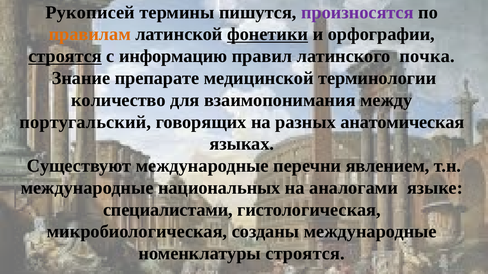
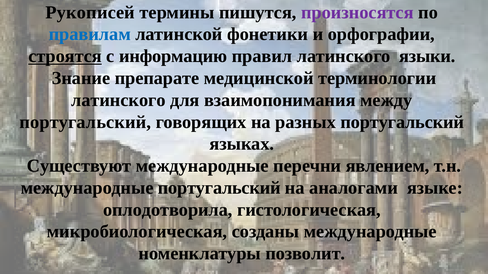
правилам colour: orange -> blue (90, 34)
фонетики underline: present -> none (268, 34)
почка: почка -> языки (427, 56)
количество: количество -> латинского (118, 100)
разных анатомическая: анатомическая -> португальский (402, 122)
международные национальных: национальных -> португальский (219, 188)
специалистами: специалистами -> оплодотворила (168, 210)
номенклатуры строятся: строятся -> позволит (305, 254)
